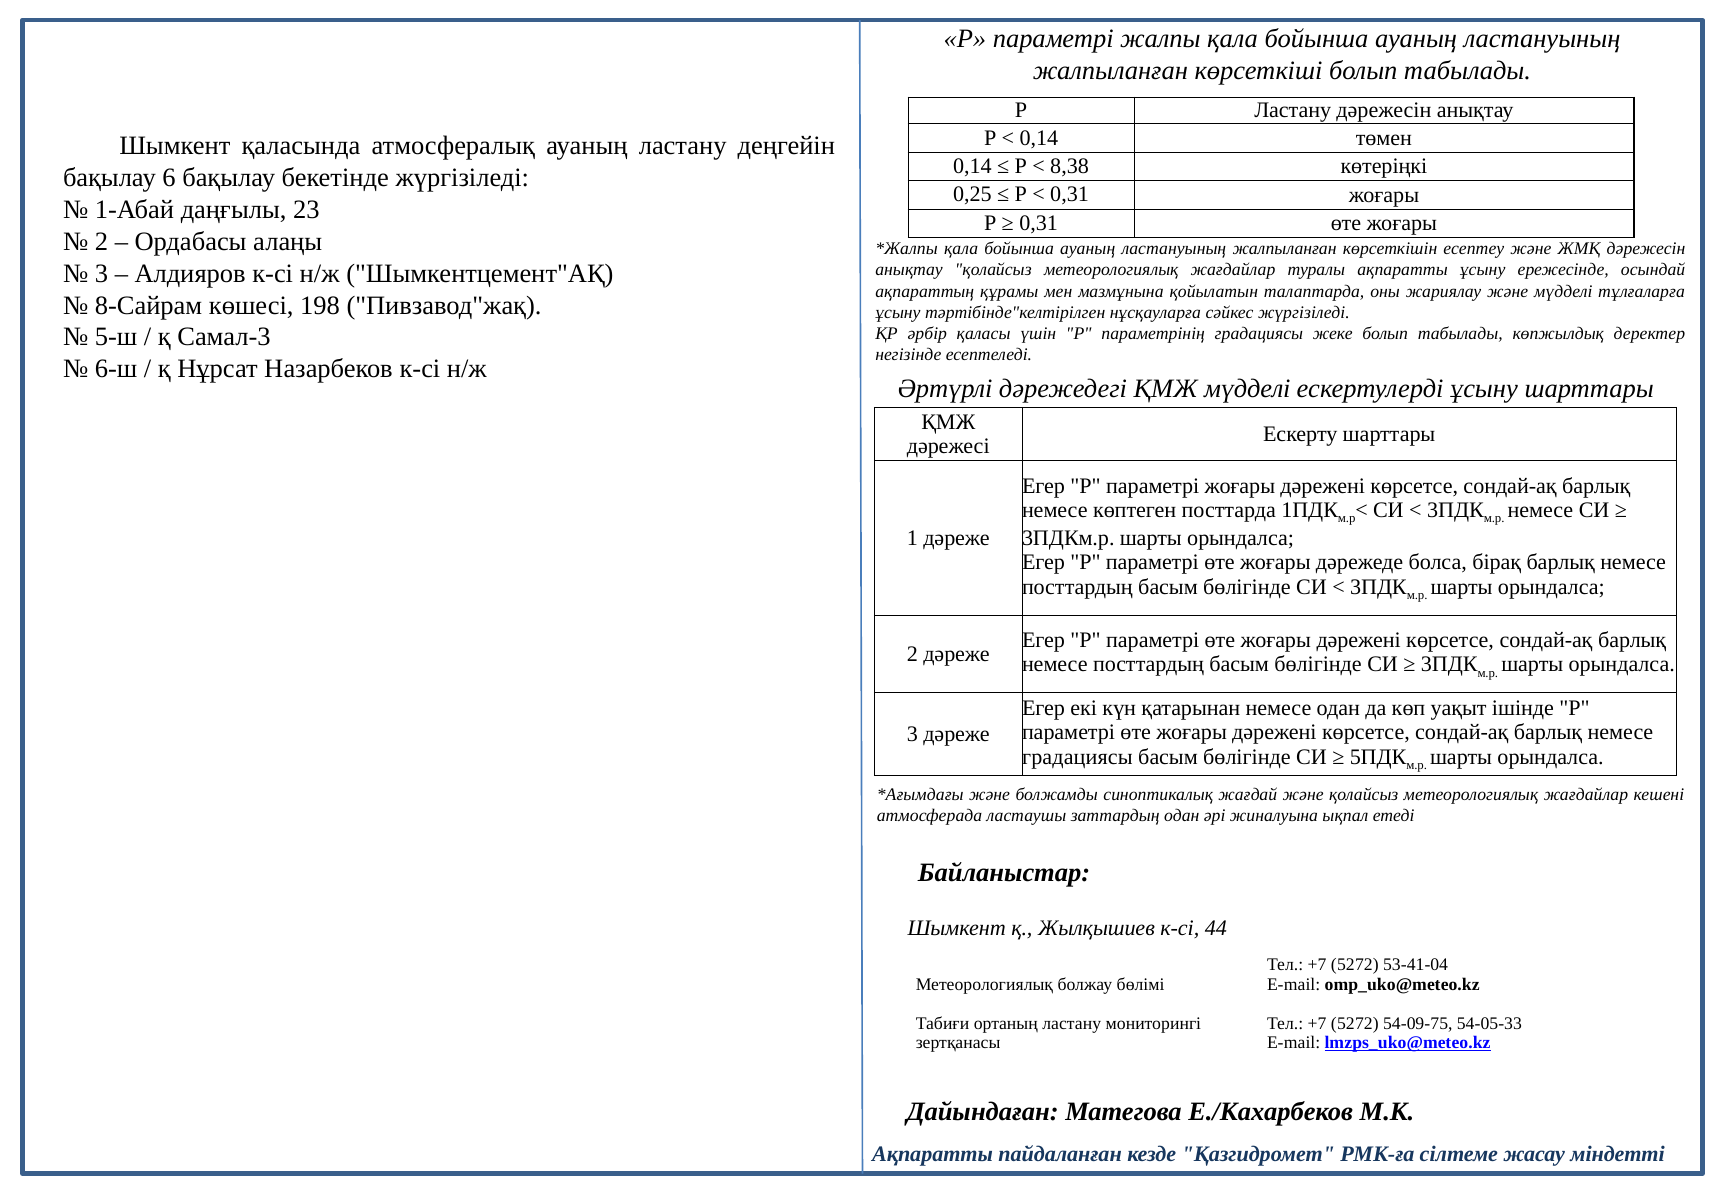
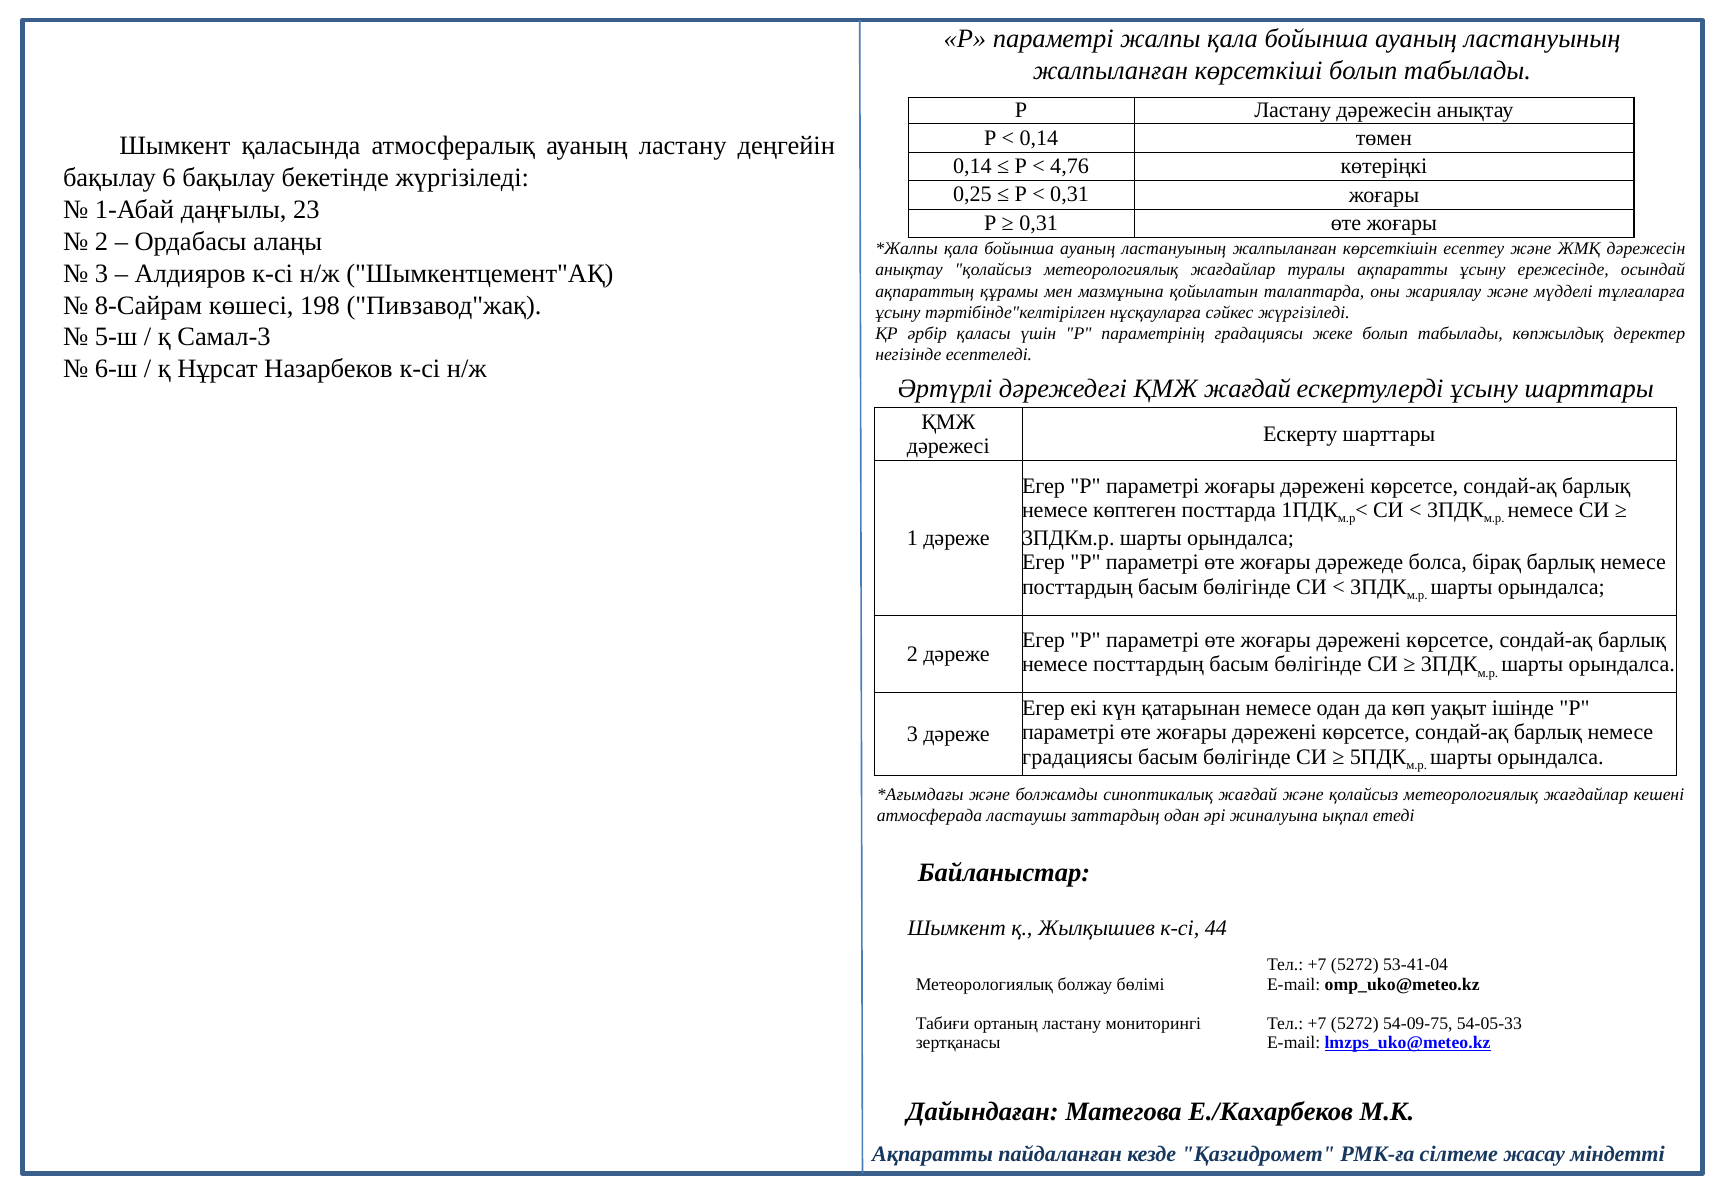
8,38: 8,38 -> 4,76 (1070, 166)
ҚМЖ мүдделі: мүдделі -> жағдай (1247, 389)
